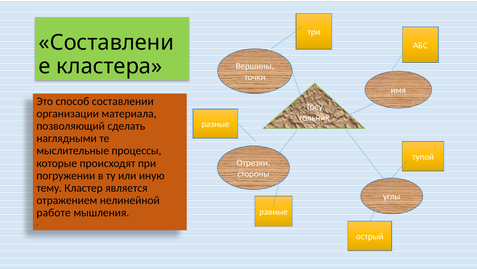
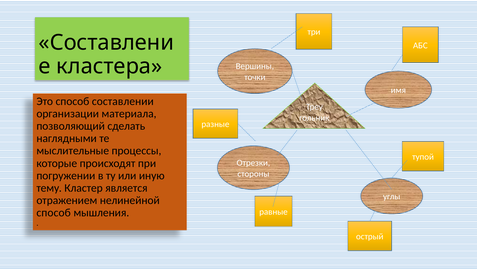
работе: работе -> способ (54, 212)
